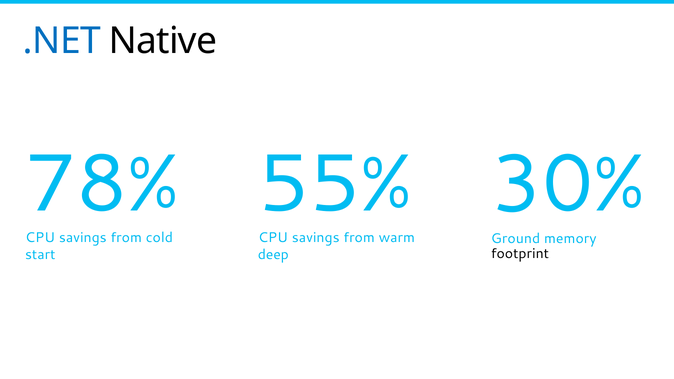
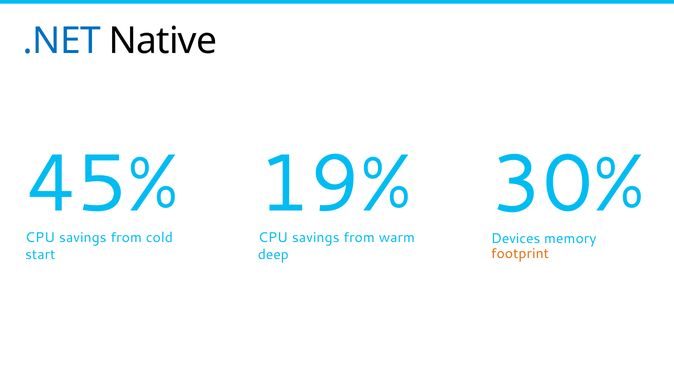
78%: 78% -> 45% (102, 184)
55%: 55% -> 19% (335, 184)
Ground: Ground -> Devices (516, 239)
footprint colour: black -> orange (520, 254)
